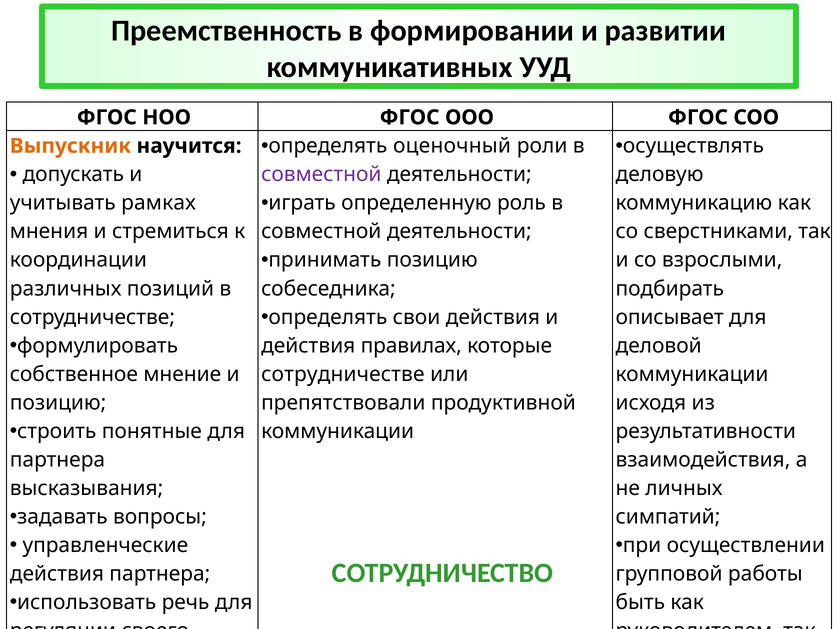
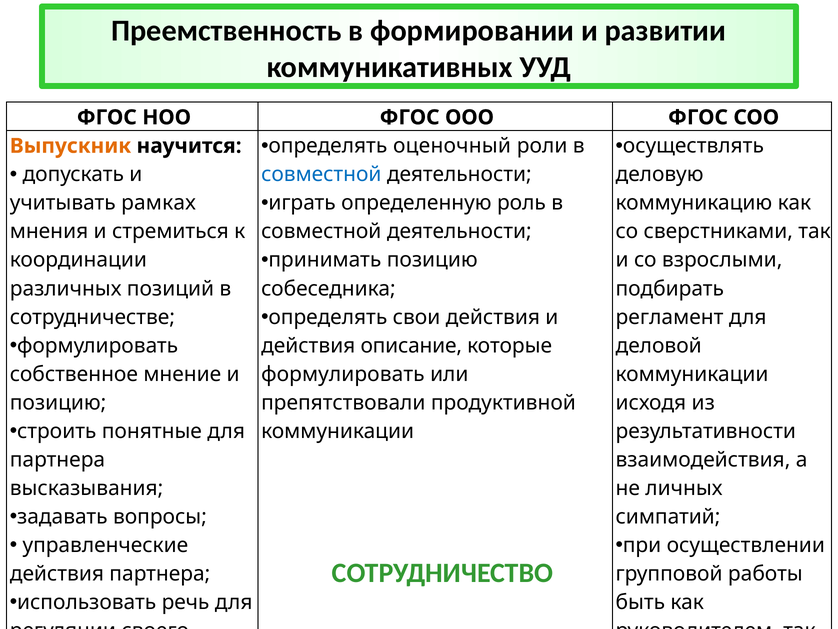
совместной colour: purple -> blue (321, 174)
описывает: описывает -> регламент (670, 317)
правилах: правилах -> описание (411, 345)
сотрудничестве: сотрудничестве -> формулировать (343, 374)
